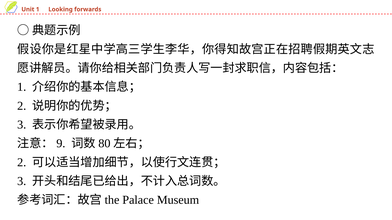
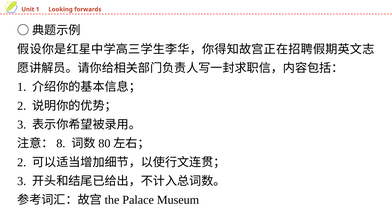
9: 9 -> 8 (61, 144)
